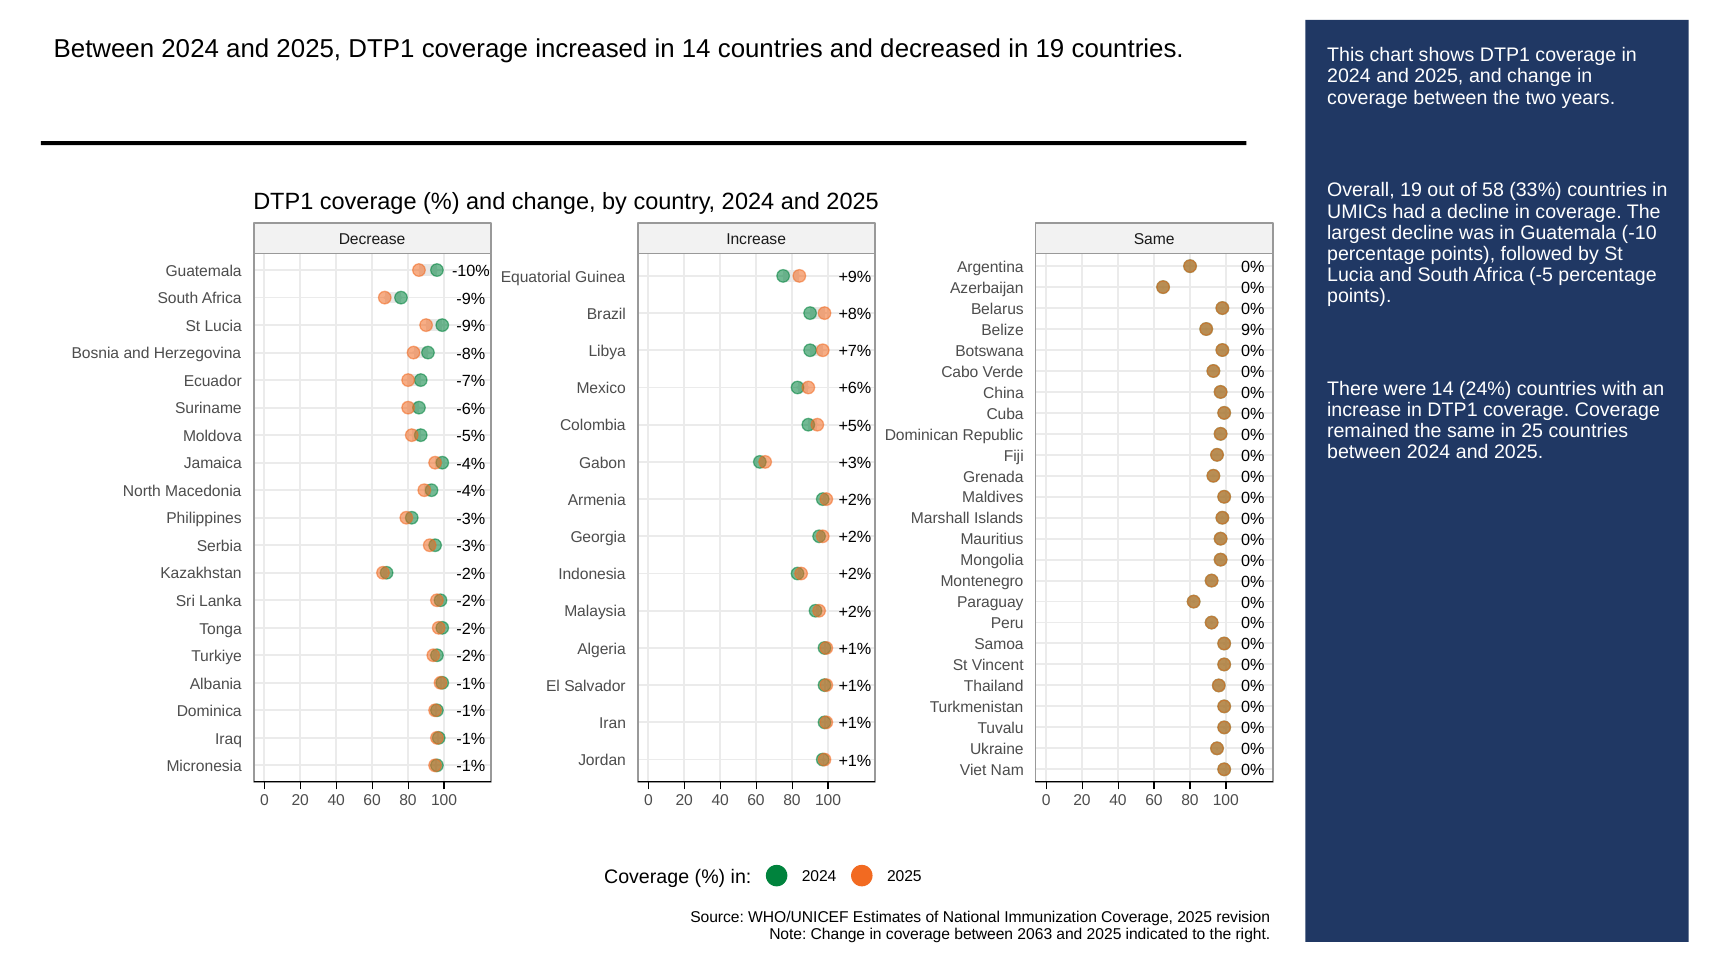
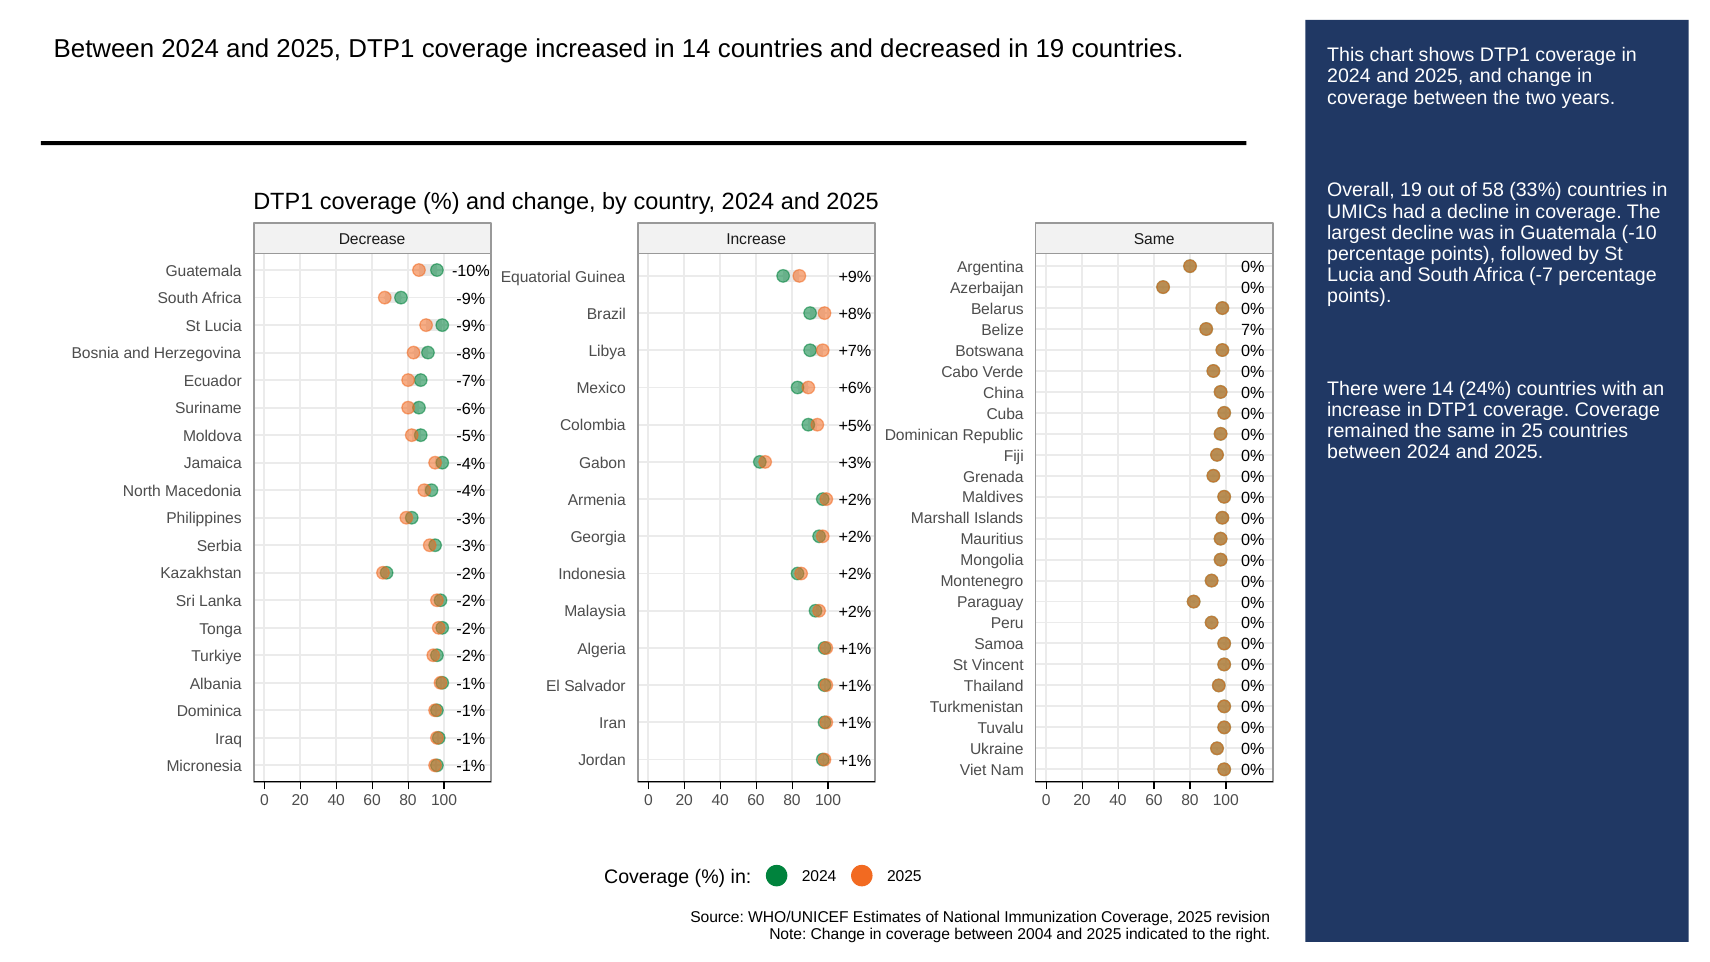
-5: -5 -> -7 (1541, 275)
9%: 9% -> 7% (1253, 330)
2063: 2063 -> 2004 (1035, 934)
